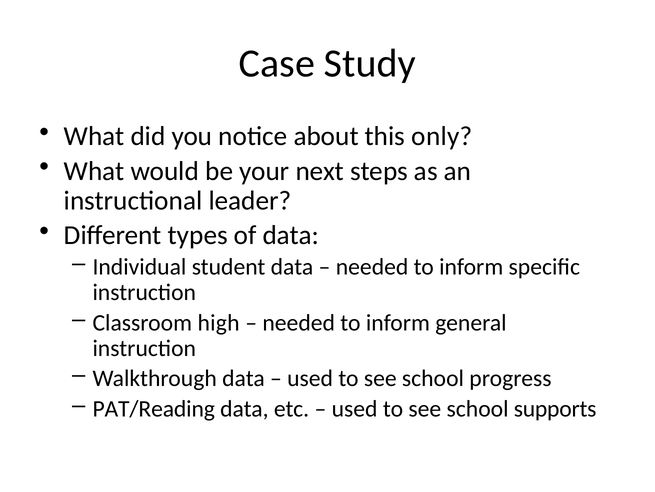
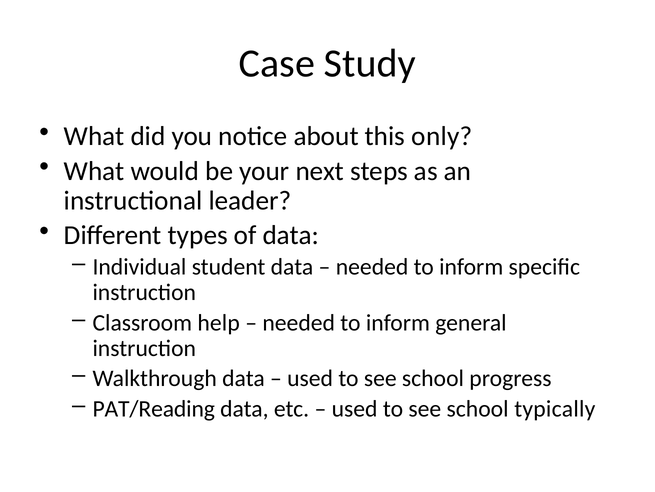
high: high -> help (219, 322)
supports: supports -> typically (555, 408)
